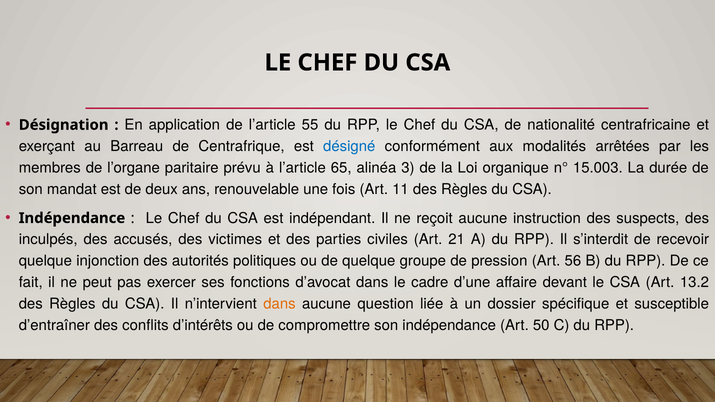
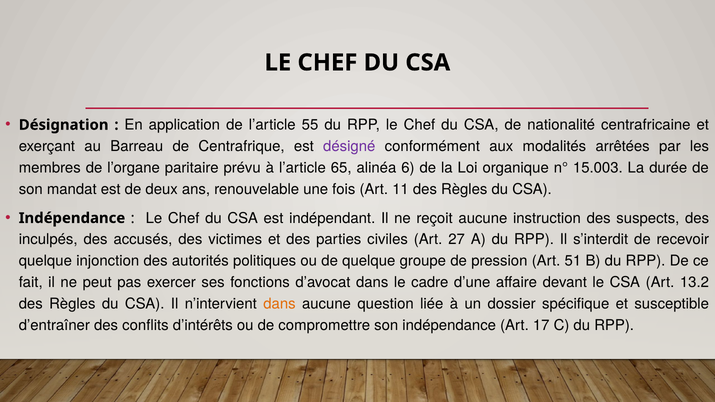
désigné colour: blue -> purple (349, 146)
3: 3 -> 6 (408, 168)
21: 21 -> 27 (457, 240)
56: 56 -> 51 (573, 261)
50: 50 -> 17 (541, 325)
